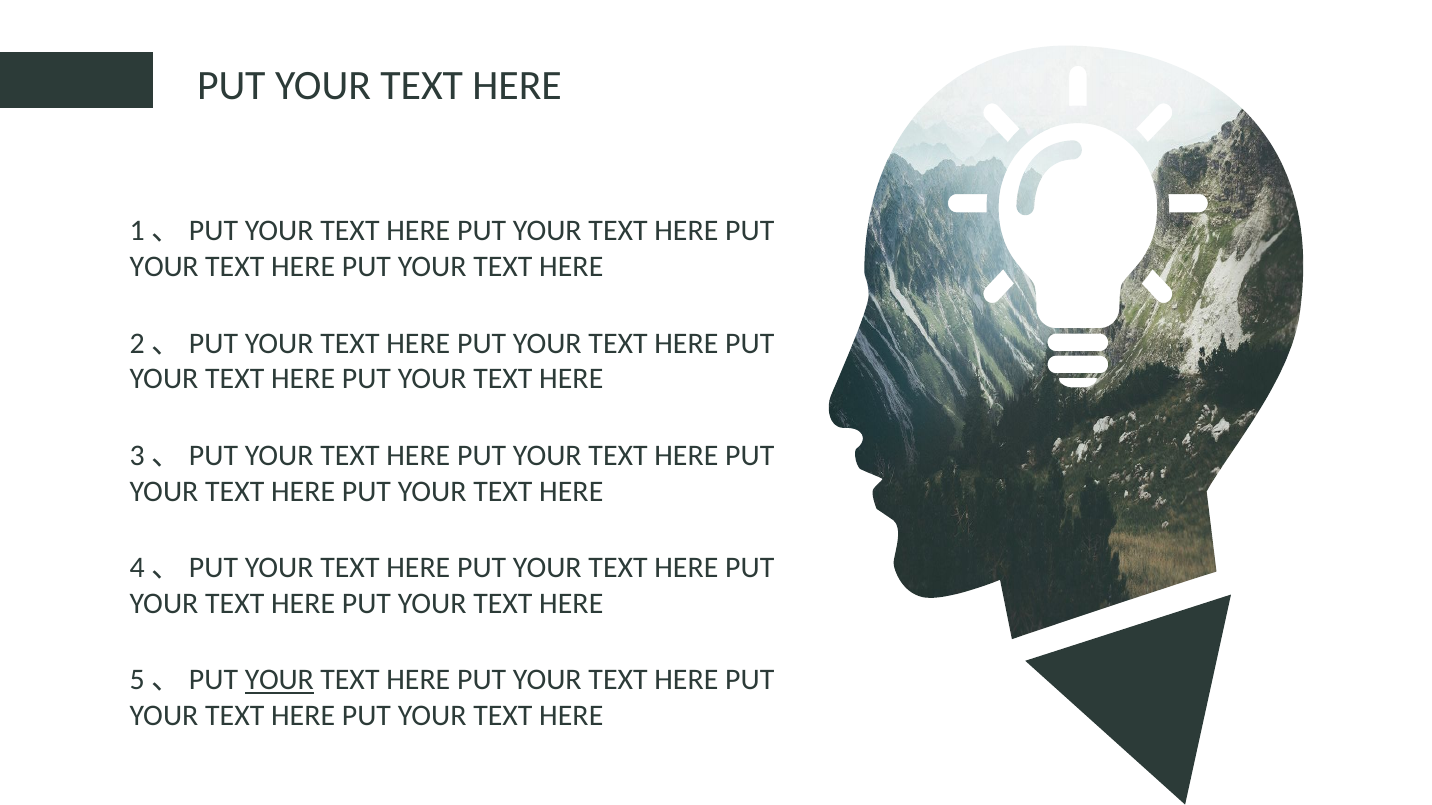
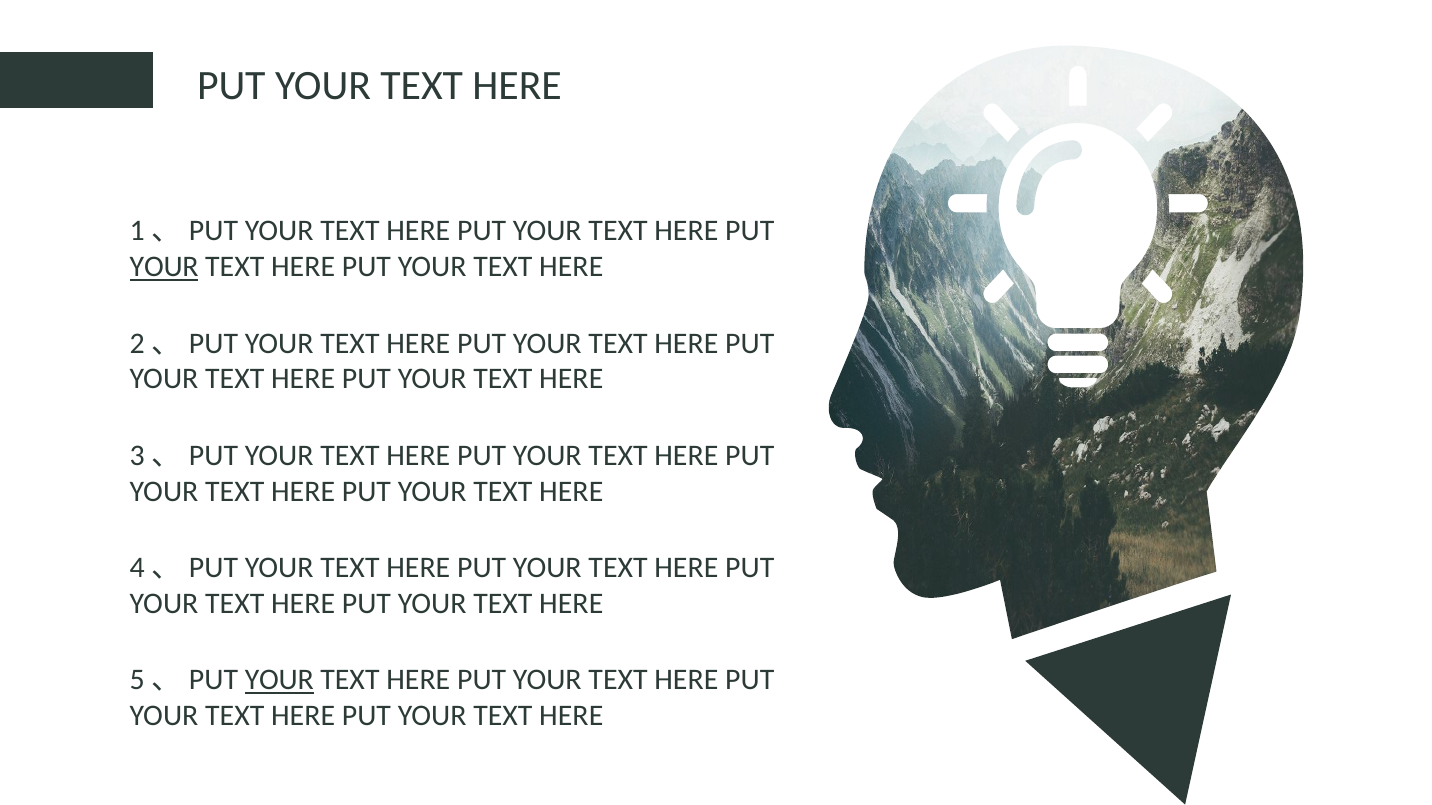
YOUR underline: none -> present (164, 267)
